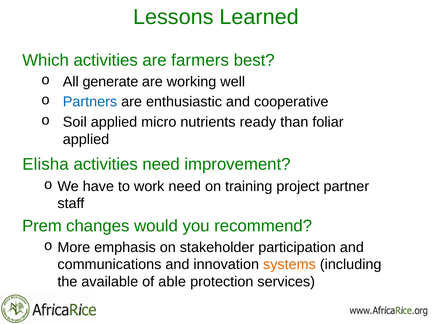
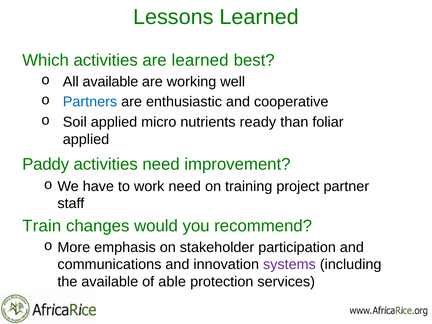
are farmers: farmers -> learned (200, 60)
All generate: generate -> available (110, 82)
Elisha: Elisha -> Paddy (46, 164)
Prem: Prem -> Train (42, 226)
systems colour: orange -> purple (289, 265)
